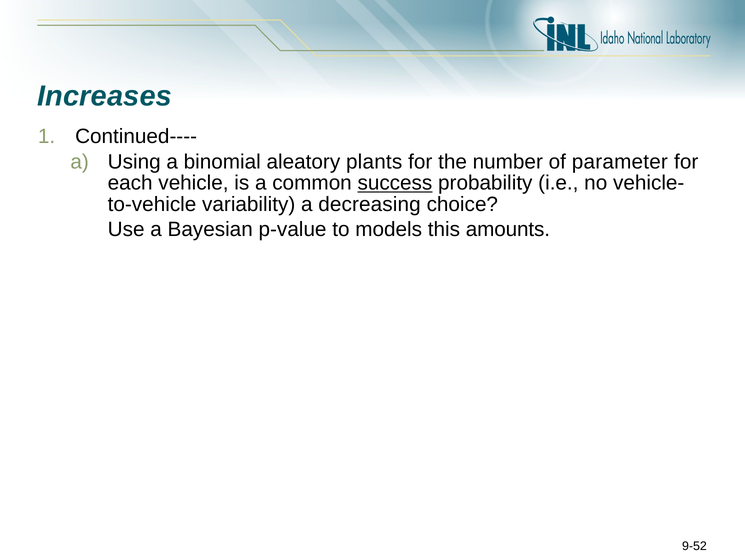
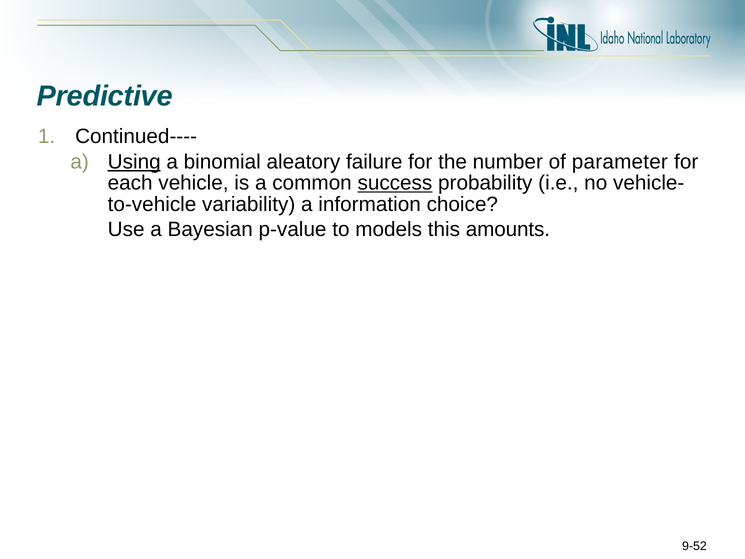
Increases: Increases -> Predictive (105, 96)
Using underline: none -> present (134, 162)
plants: plants -> failure (374, 162)
decreasing: decreasing -> information (370, 204)
